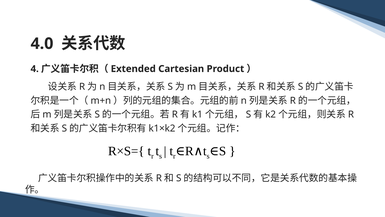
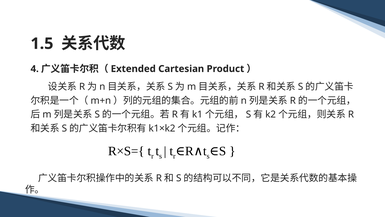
4.0: 4.0 -> 1.5 (42, 44)
